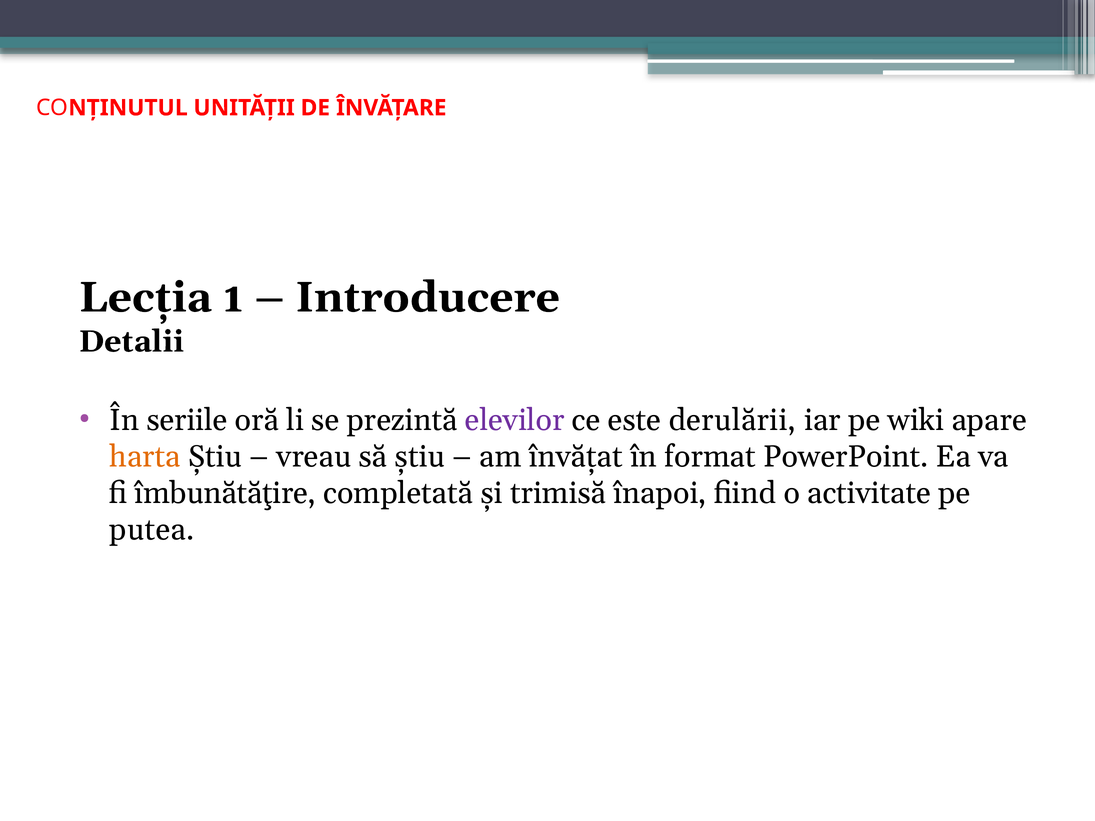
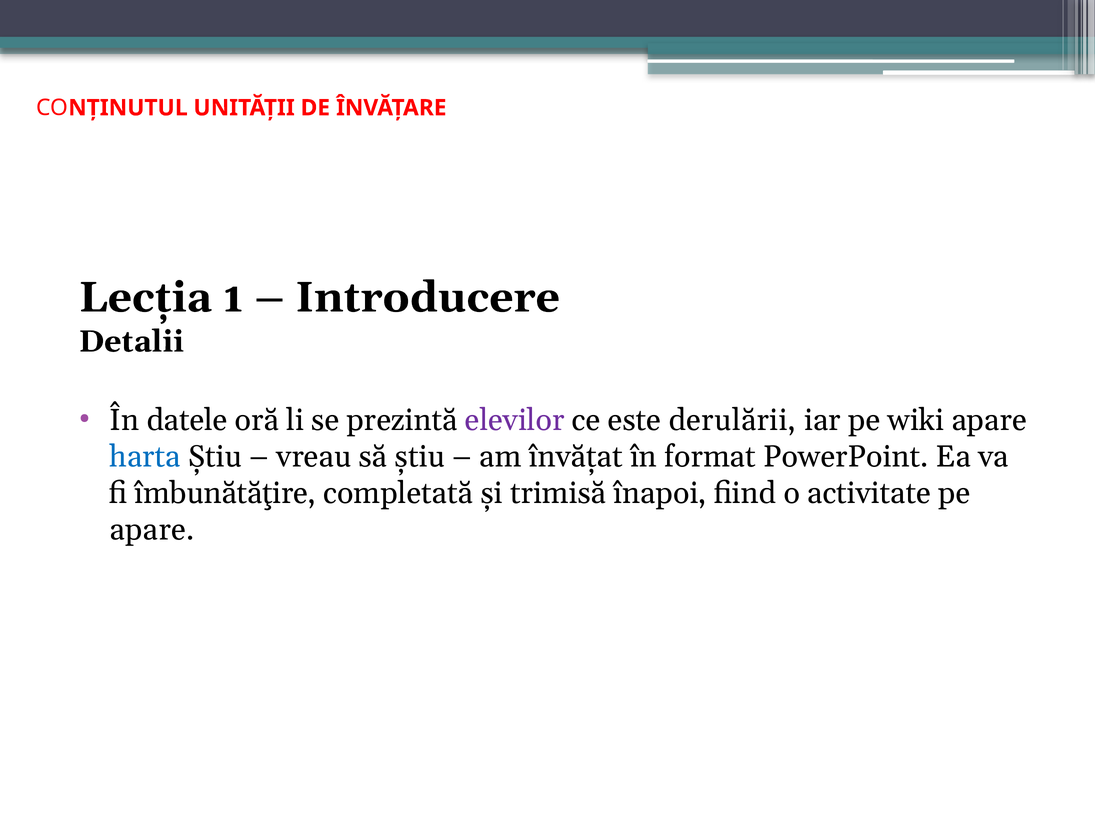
seriile: seriile -> datele (187, 421)
harta colour: orange -> blue (145, 457)
putea: putea -> apare (152, 530)
